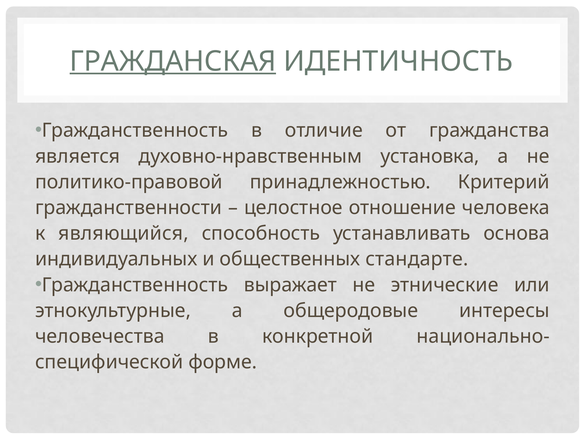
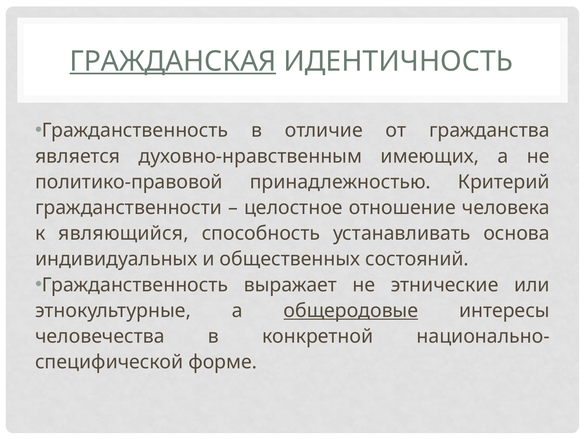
установка: установка -> имеющих (430, 156)
стандарте: стандарте -> состояний (417, 259)
общеродовые underline: none -> present (351, 311)
